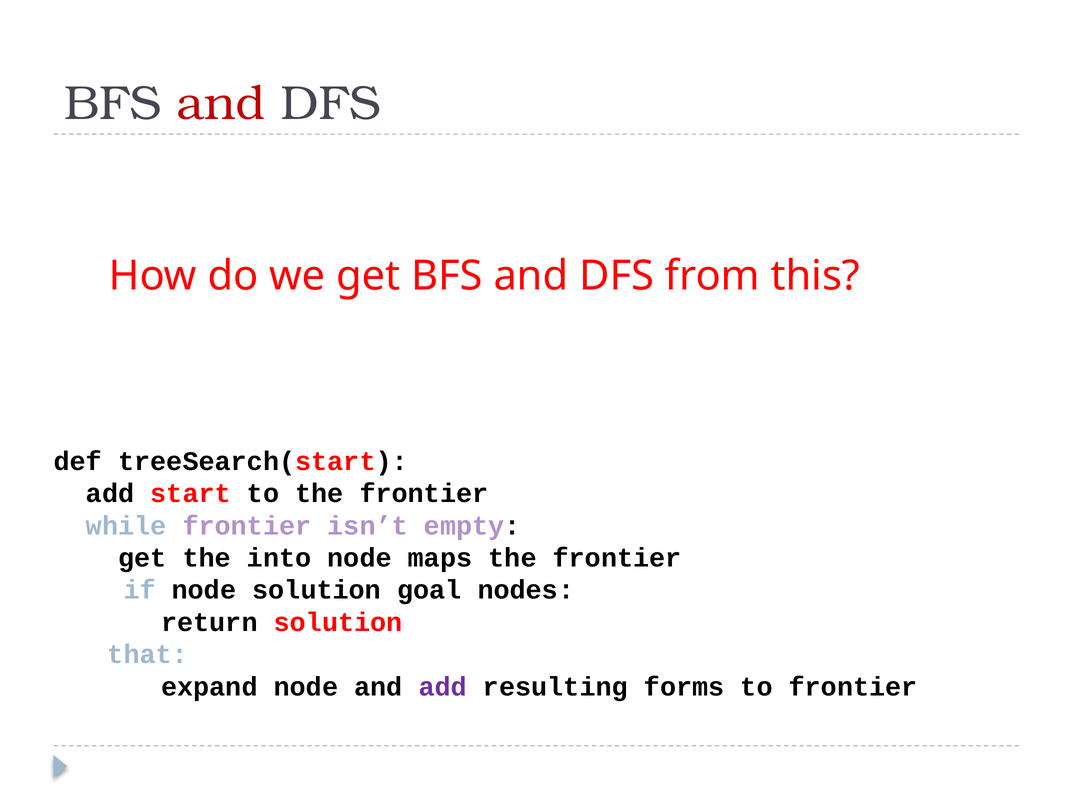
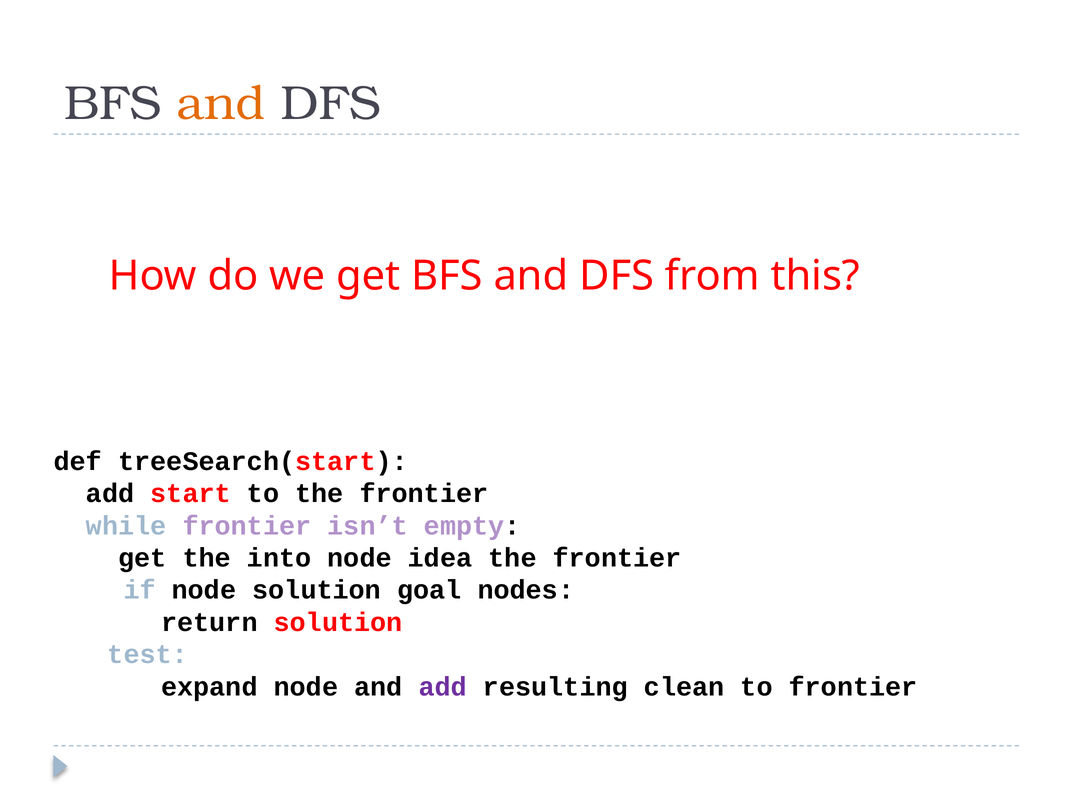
and colour: red -> orange (221, 104)
maps: maps -> idea (440, 558)
that: that -> test (148, 654)
forms: forms -> clean (684, 686)
